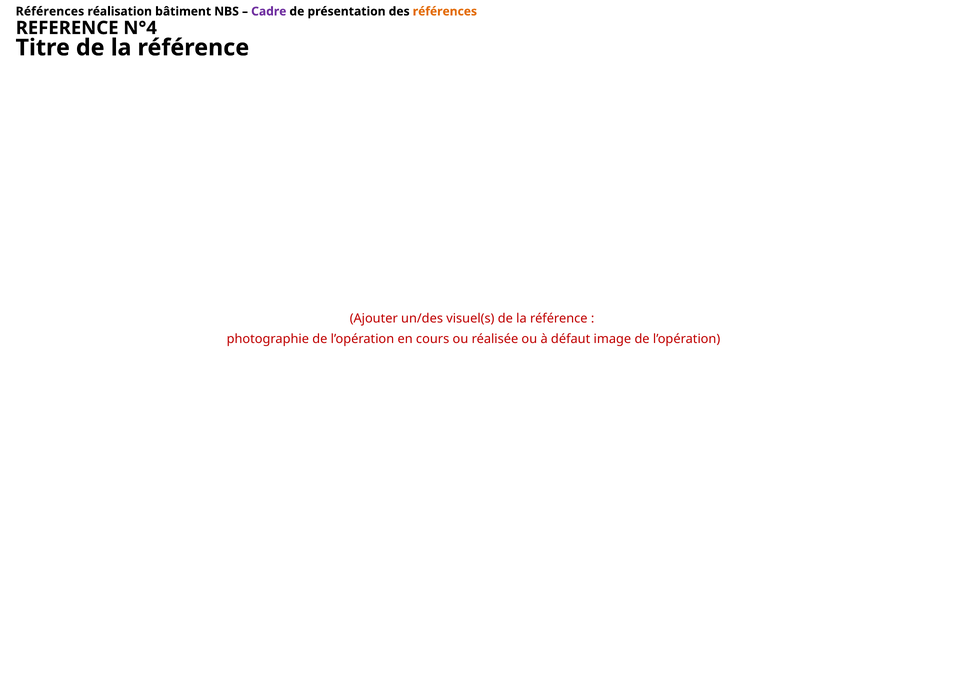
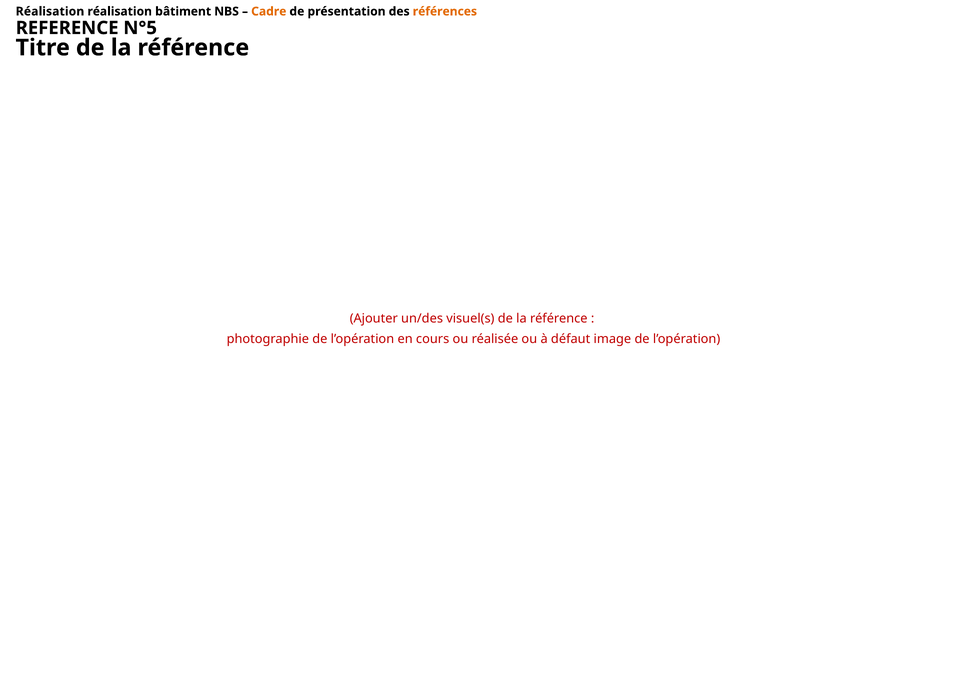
Références: Références -> Réalisation (50, 11)
Cadre colour: purple -> orange (269, 11)
N°4: N°4 -> N°5 (140, 28)
